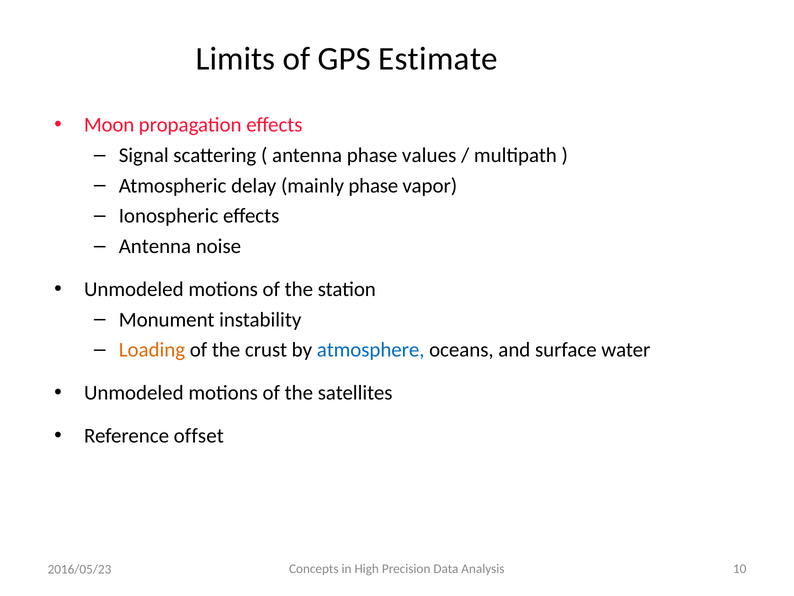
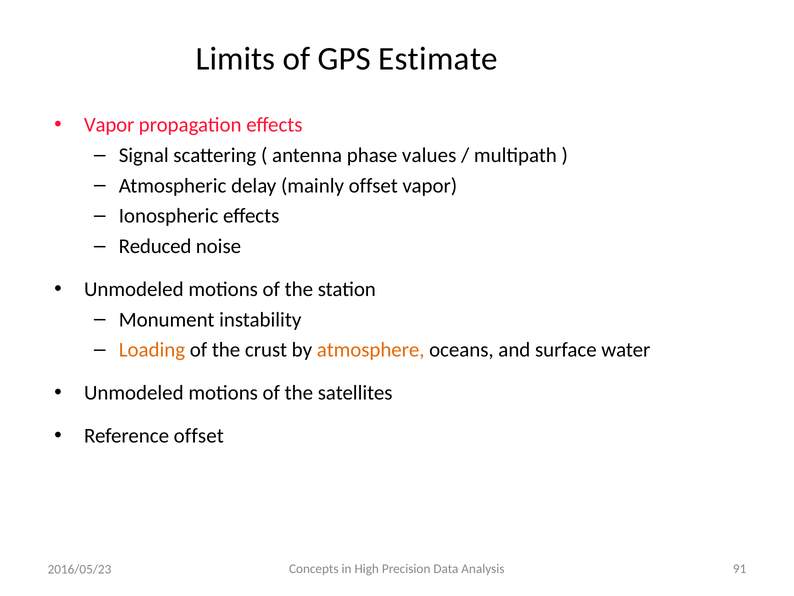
Moon: Moon -> Vapor (109, 125)
mainly phase: phase -> offset (373, 186)
Antenna: Antenna -> Reduced (155, 246)
atmosphere colour: blue -> orange (371, 350)
10: 10 -> 91 (740, 569)
